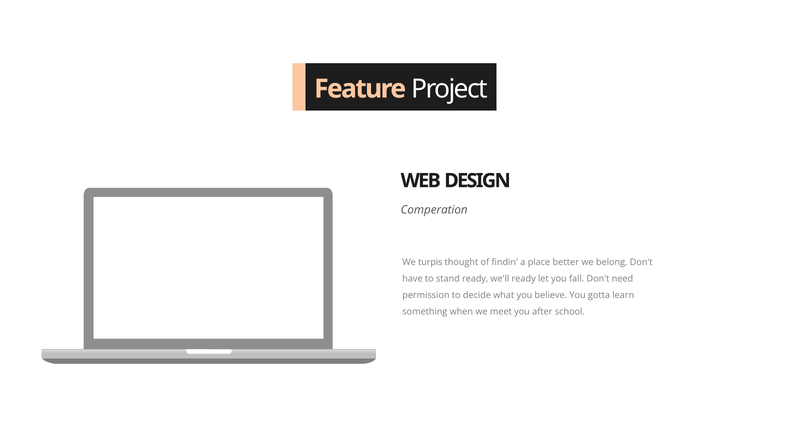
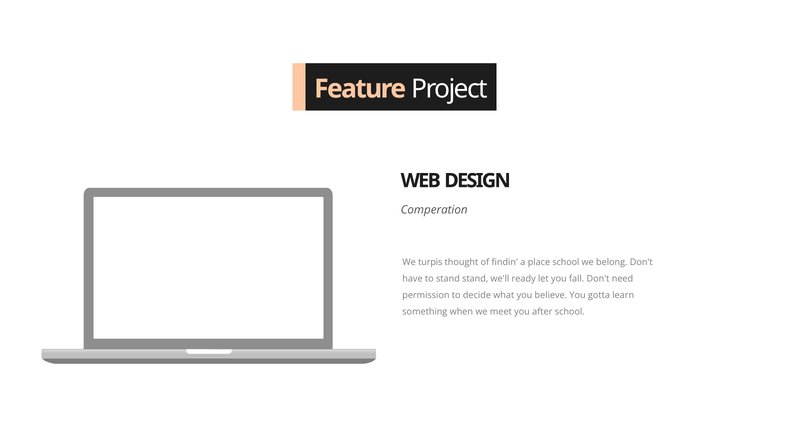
place better: better -> school (566, 262)
stand ready: ready -> stand (475, 279)
